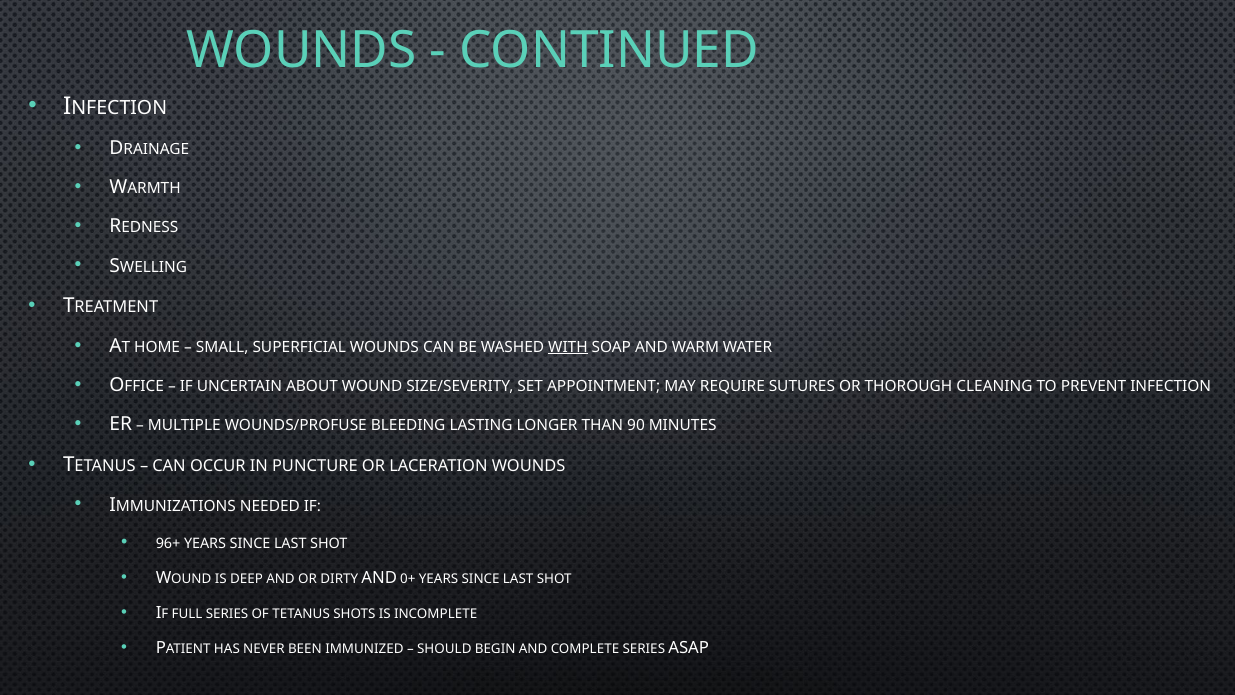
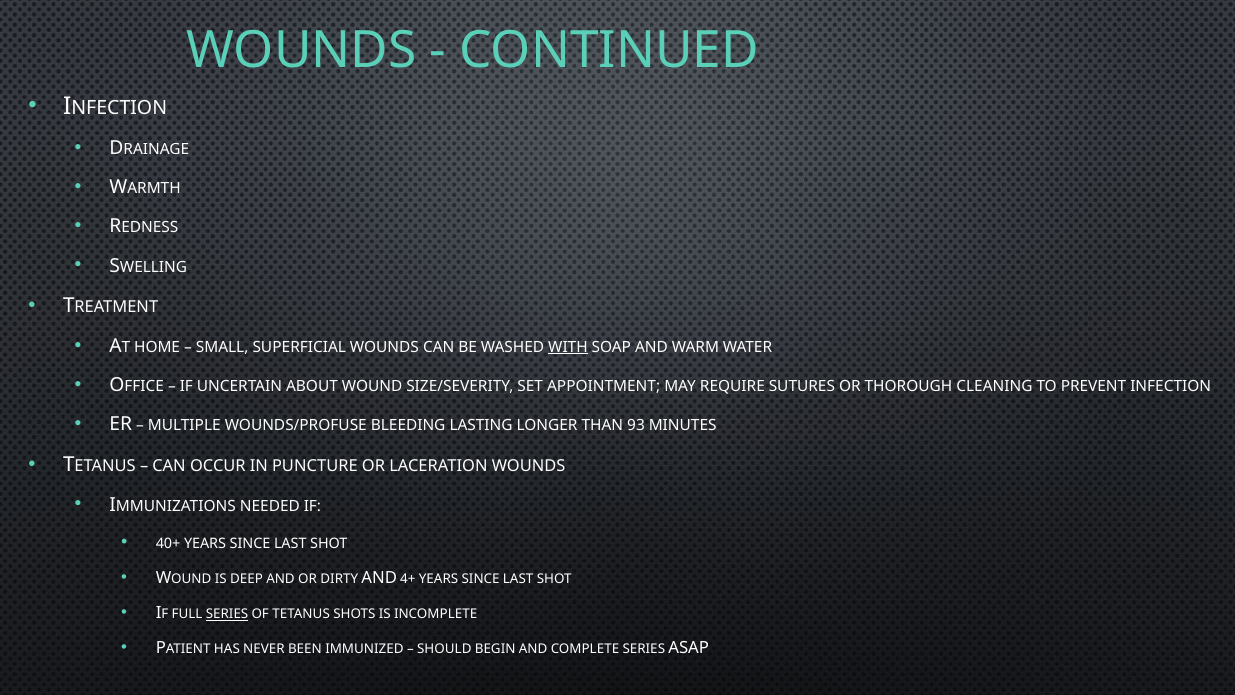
90: 90 -> 93 (636, 425)
96+: 96+ -> 40+ (168, 543)
0+: 0+ -> 4+ (408, 579)
SERIES underline: none -> present (227, 614)
